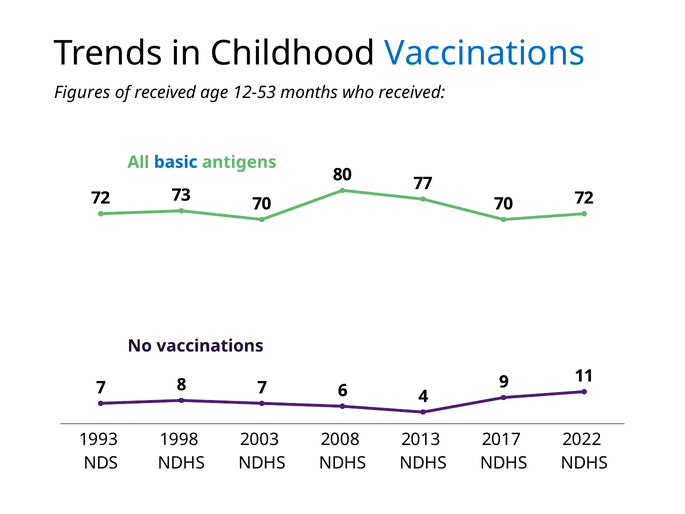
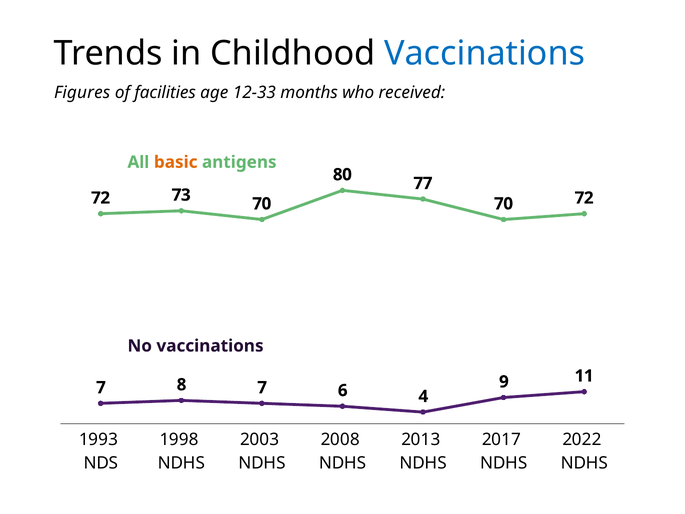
of received: received -> facilities (165, 93)
12-53: 12-53 -> 12-33 (254, 93)
basic colour: blue -> orange (176, 162)
